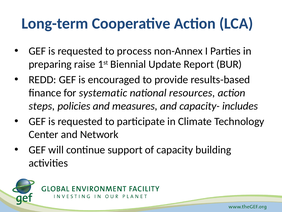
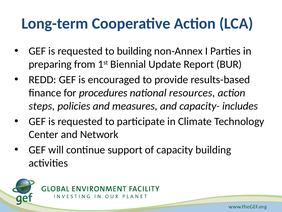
to process: process -> building (134, 51)
raise: raise -> from (85, 64)
systematic: systematic -> procedures (103, 93)
